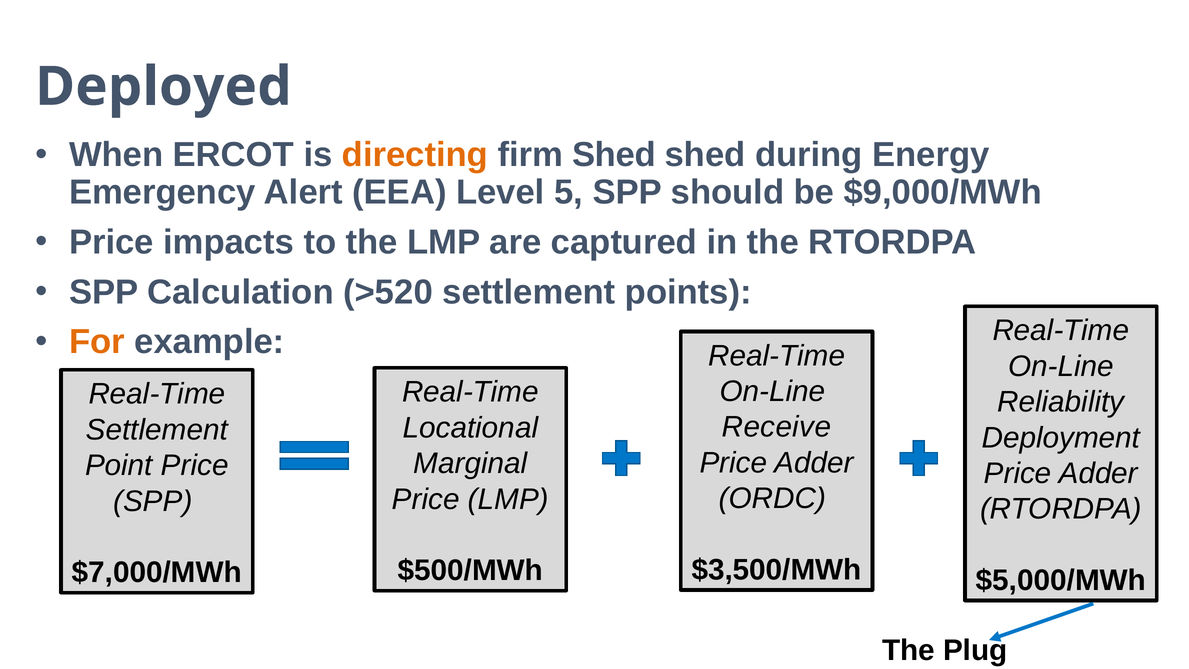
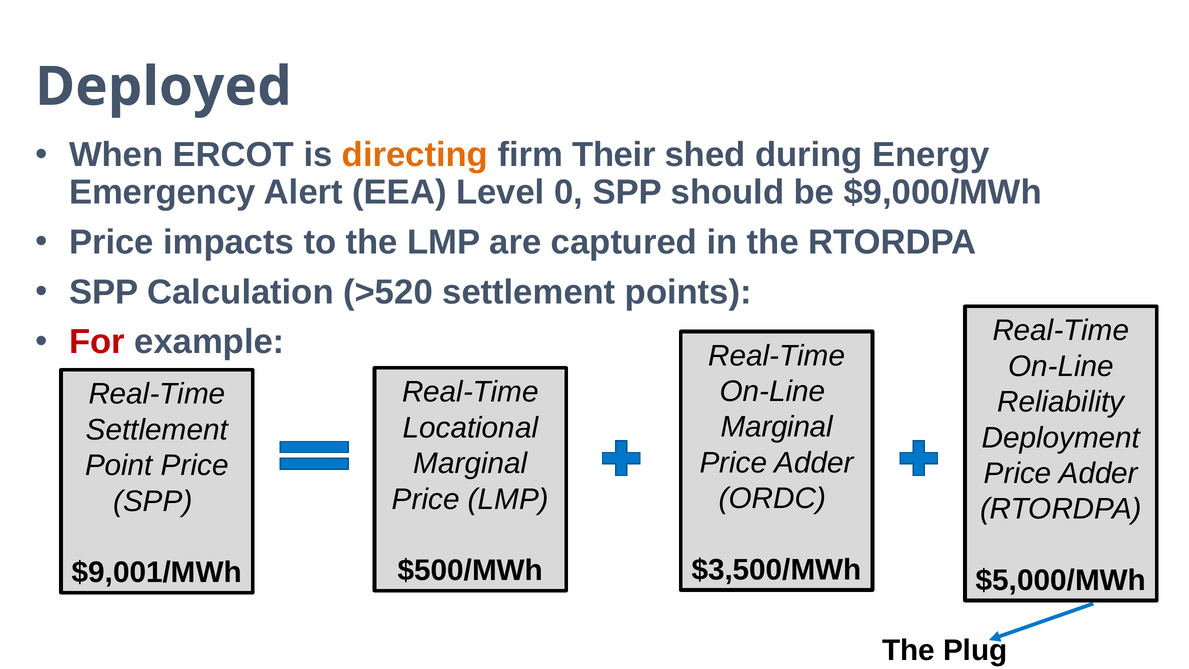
firm Shed: Shed -> Their (614, 155)
5: 5 -> 0 (569, 192)
For colour: orange -> red (97, 342)
Receive: Receive -> Marginal (777, 427)
$7,000/MWh: $7,000/MWh -> $9,001/MWh (157, 572)
